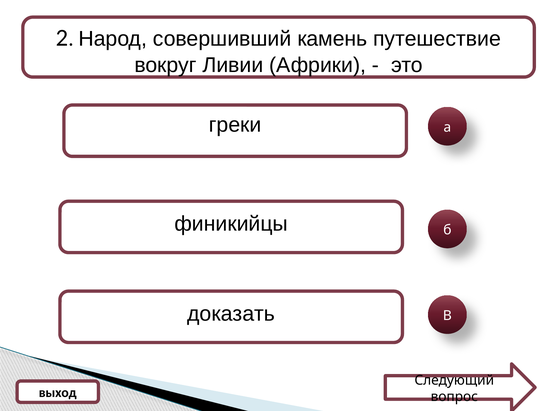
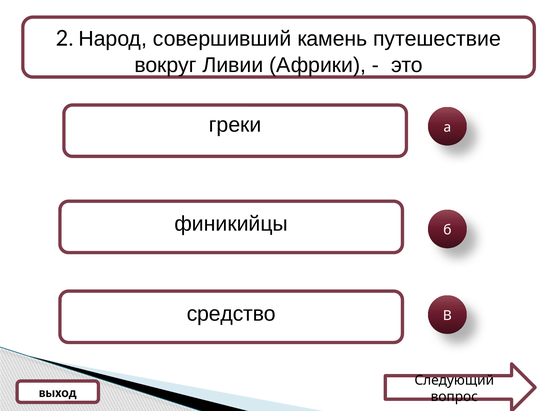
доказать: доказать -> средство (231, 314)
